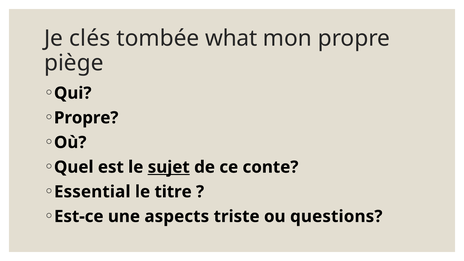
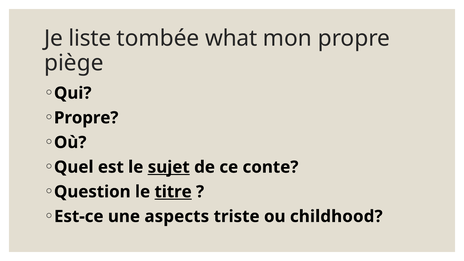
clés: clés -> liste (90, 38)
Essential: Essential -> Question (92, 192)
titre underline: none -> present (173, 192)
questions: questions -> childhood (336, 216)
